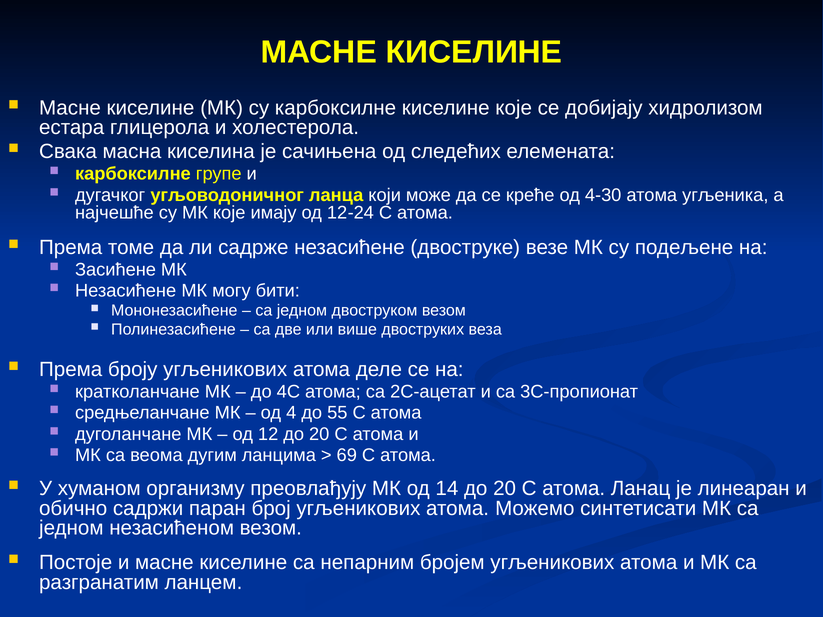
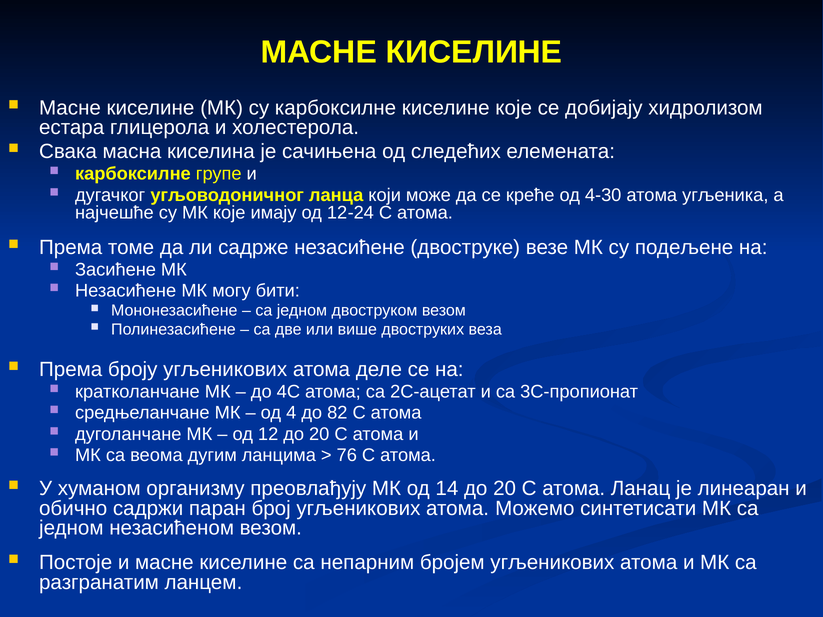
55: 55 -> 82 (337, 413)
69: 69 -> 76 (347, 455)
